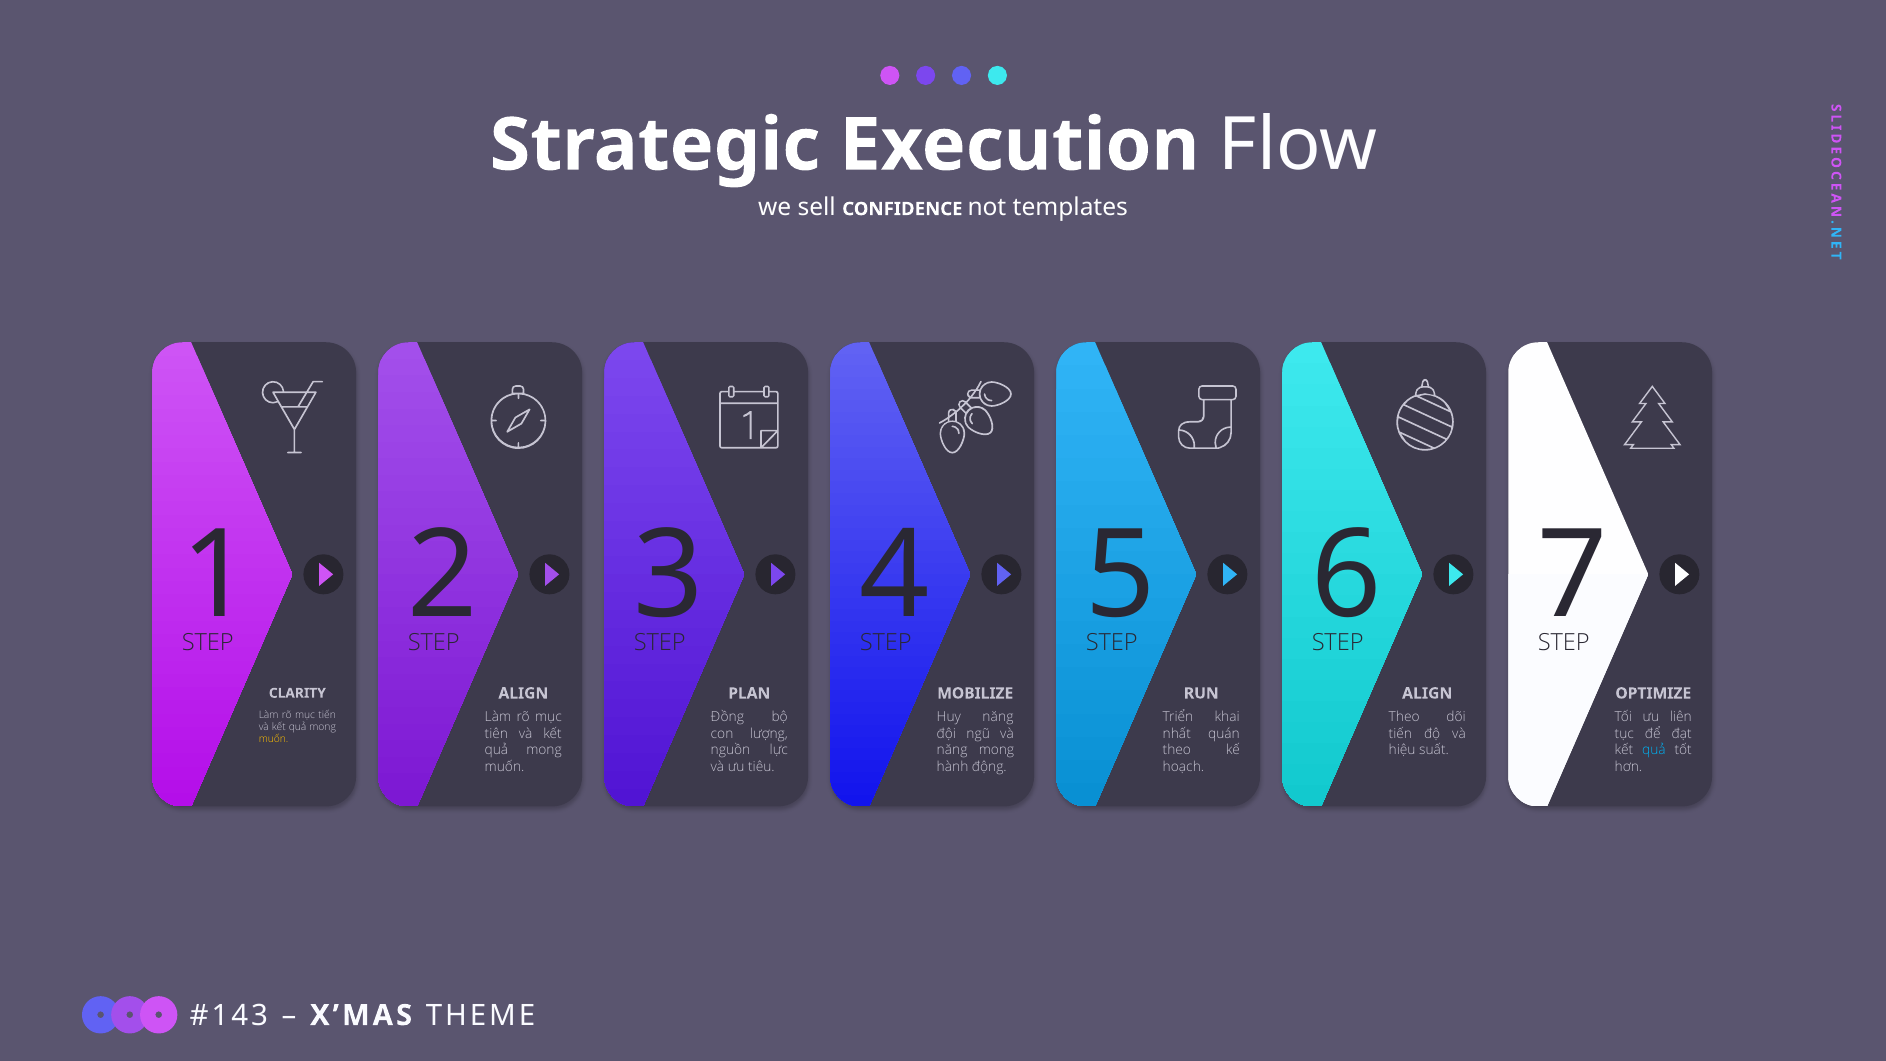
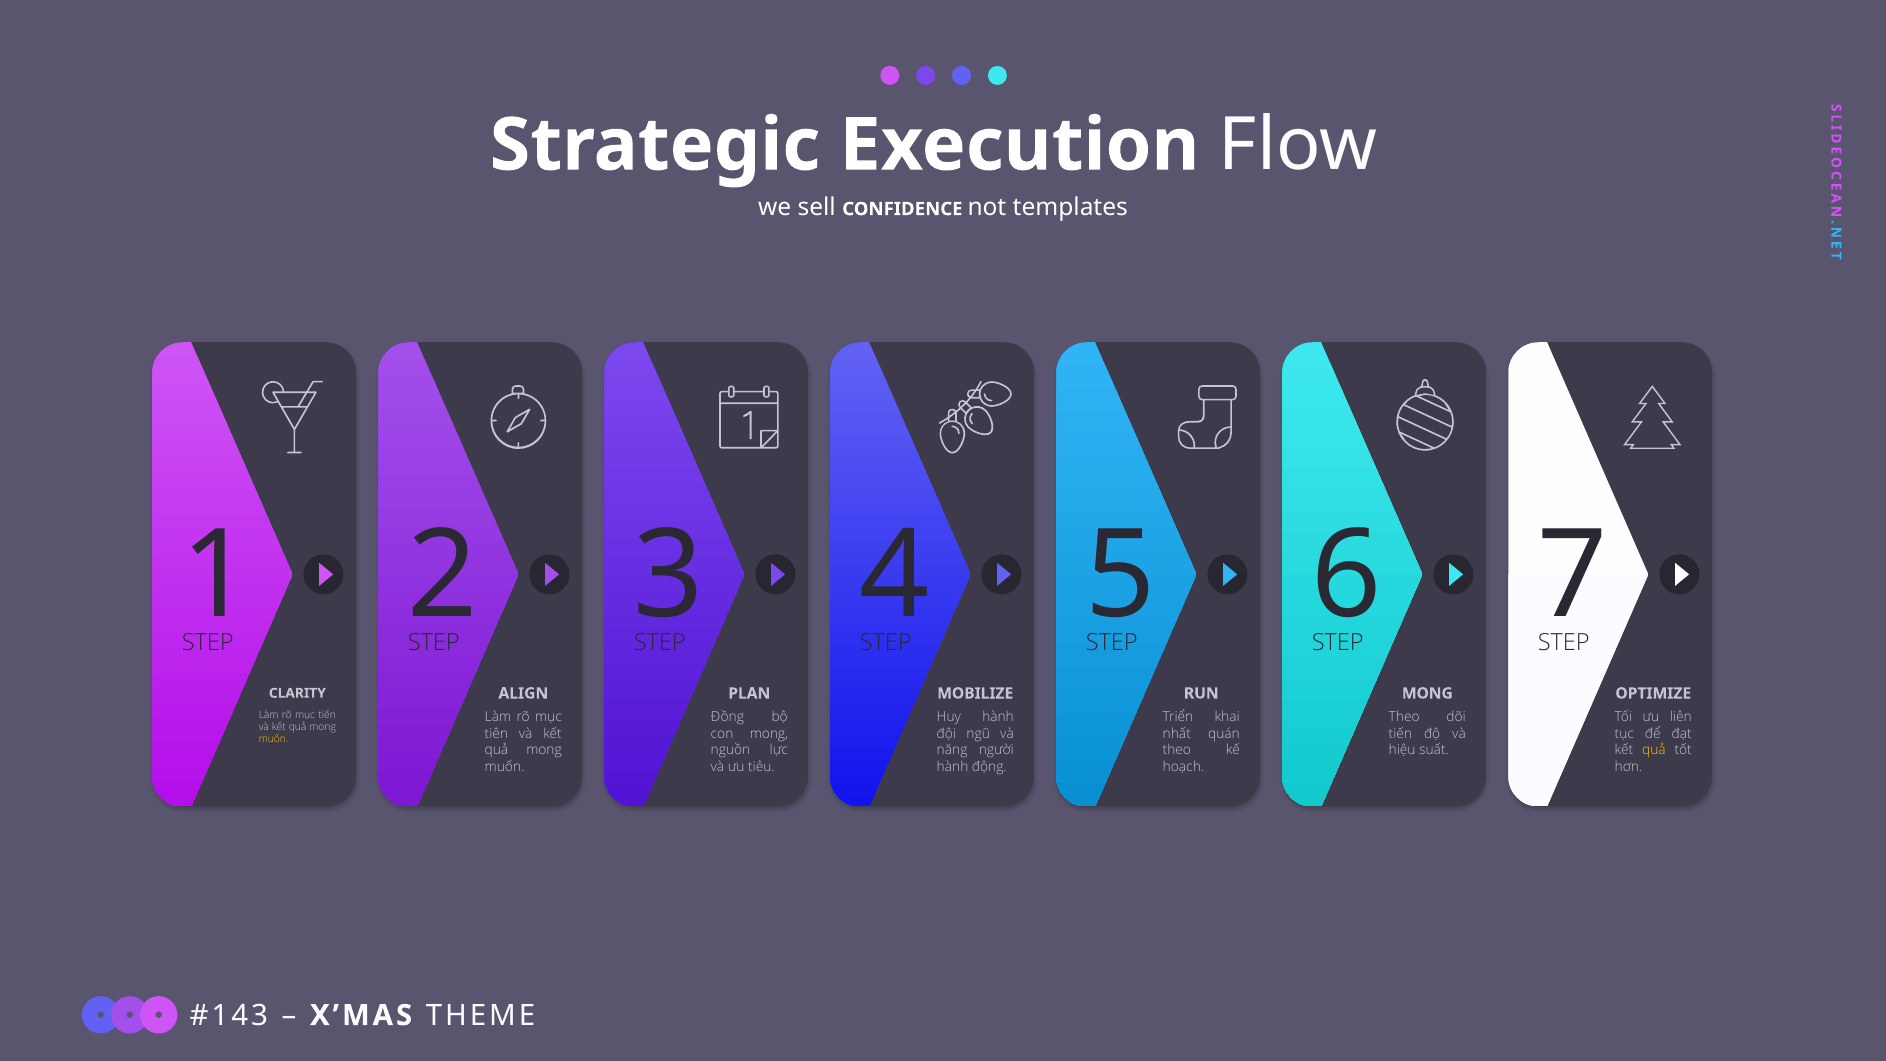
ALIGN: ALIGN -> MONG (1427, 693)
Huy năng: năng -> hành (998, 717)
con lượng: lượng -> mong (769, 733)
năng mong: mong -> người (996, 750)
quả colour: light blue -> yellow (1654, 750)
